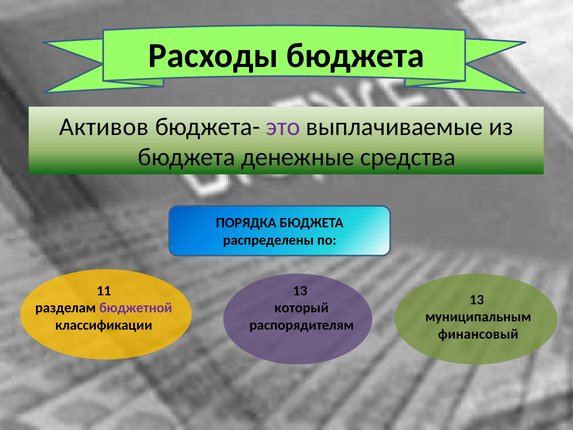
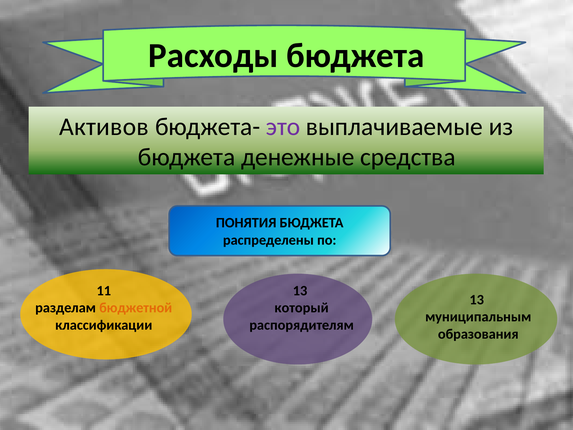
ПОРЯДКА: ПОРЯДКА -> ПОНЯТИЯ (246, 223)
бюджетной colour: purple -> orange (136, 308)
финансовый: финансовый -> образования (478, 334)
